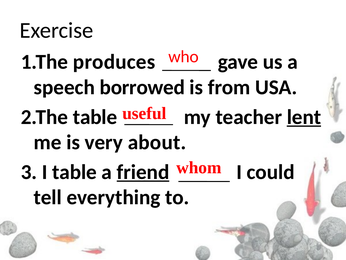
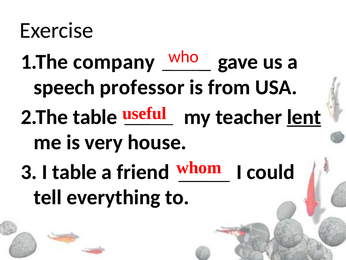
produces: produces -> company (114, 62)
borrowed: borrowed -> professor (142, 87)
about: about -> house (157, 142)
friend underline: present -> none (143, 172)
